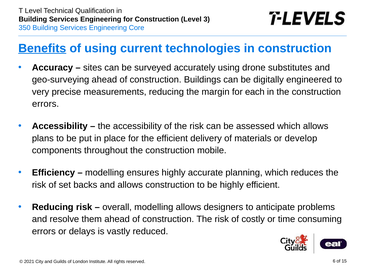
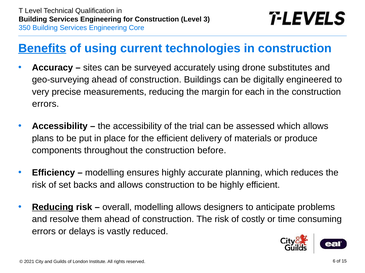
of the risk: risk -> trial (197, 127)
develop: develop -> produce (301, 139)
mobile: mobile -> before (212, 151)
Reducing underline: none -> present (53, 208)
